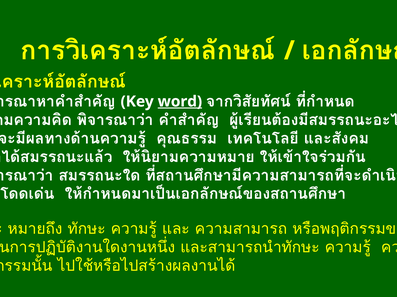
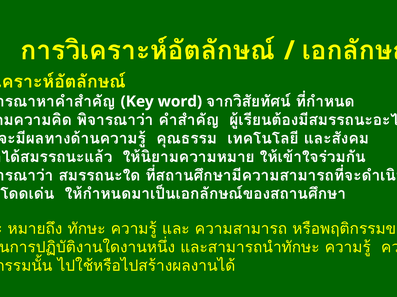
word underline: present -> none (180, 102)
